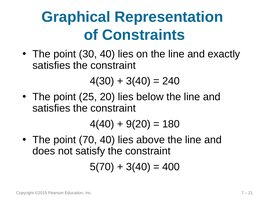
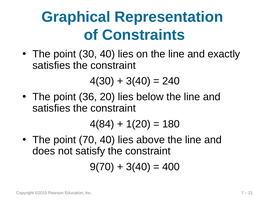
25: 25 -> 36 (88, 97)
4(40: 4(40 -> 4(84 (102, 124)
9(20: 9(20 -> 1(20 (138, 124)
5(70: 5(70 -> 9(70 (102, 167)
